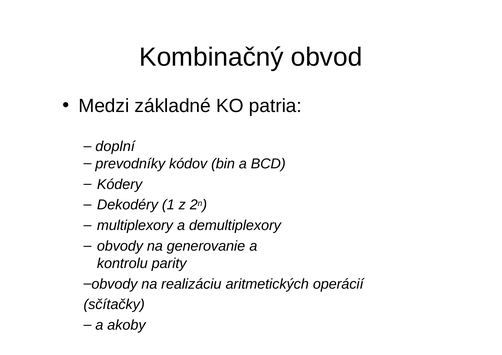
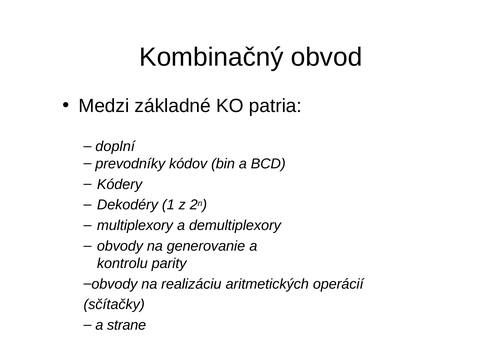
akoby: akoby -> strane (127, 325)
